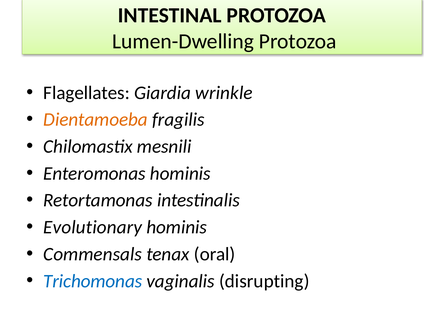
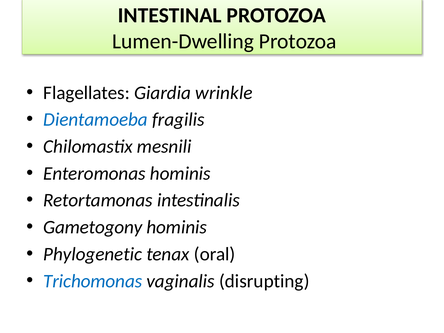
Dientamoeba colour: orange -> blue (96, 120)
Evolutionary: Evolutionary -> Gametogony (93, 227)
Commensals: Commensals -> Phylogenetic (93, 254)
